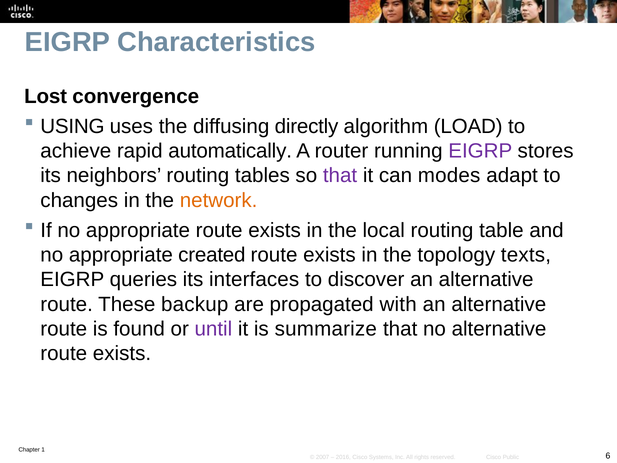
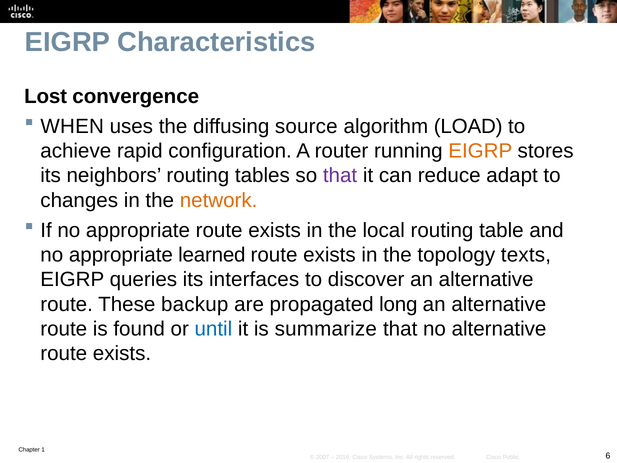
USING: USING -> WHEN (72, 126)
directly: directly -> source (306, 126)
automatically: automatically -> configuration (230, 151)
EIGRP colour: purple -> orange (480, 151)
modes: modes -> reduce (449, 176)
created: created -> learned (212, 255)
with: with -> long (398, 304)
until colour: purple -> blue (213, 329)
